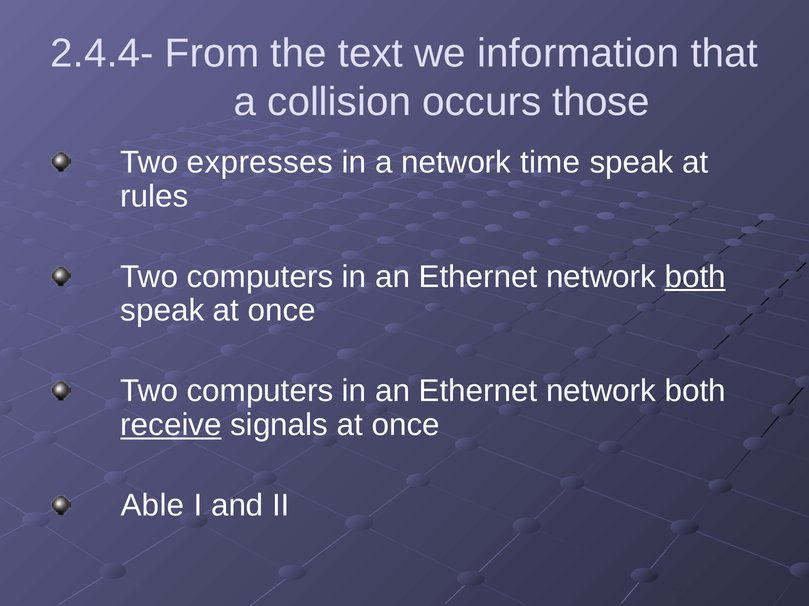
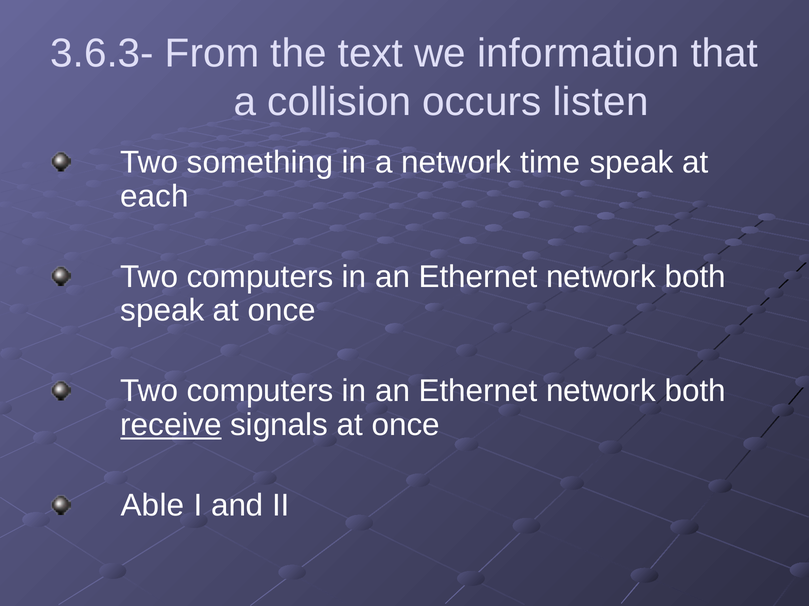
2.4.4-: 2.4.4- -> 3.6.3- (102, 53)
those: those -> listen (601, 102)
expresses: expresses -> something (260, 162)
rules: rules -> each (155, 196)
both underline: present -> none (695, 277)
